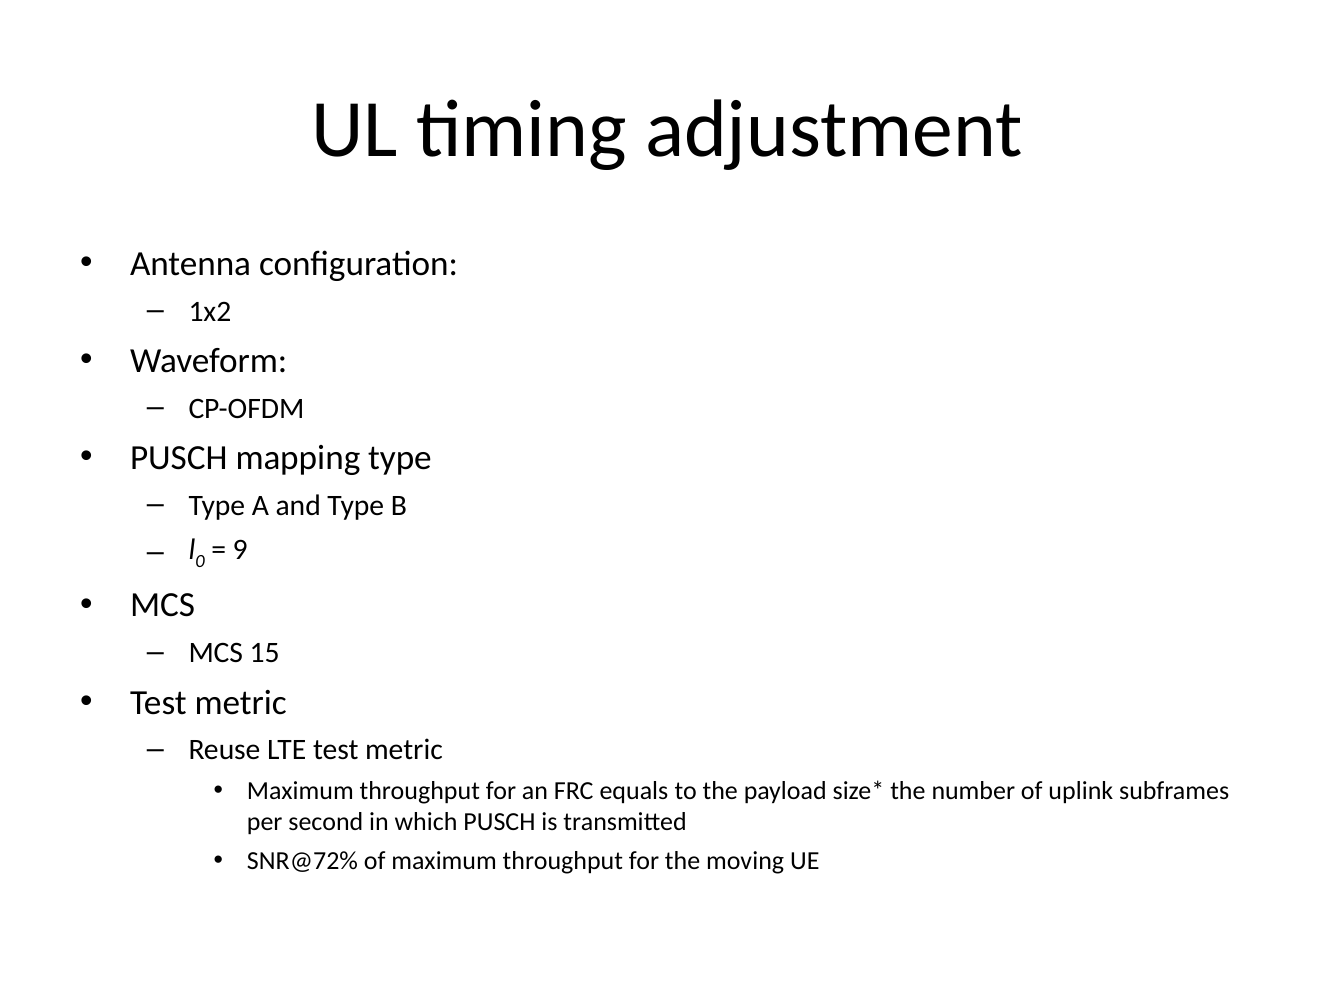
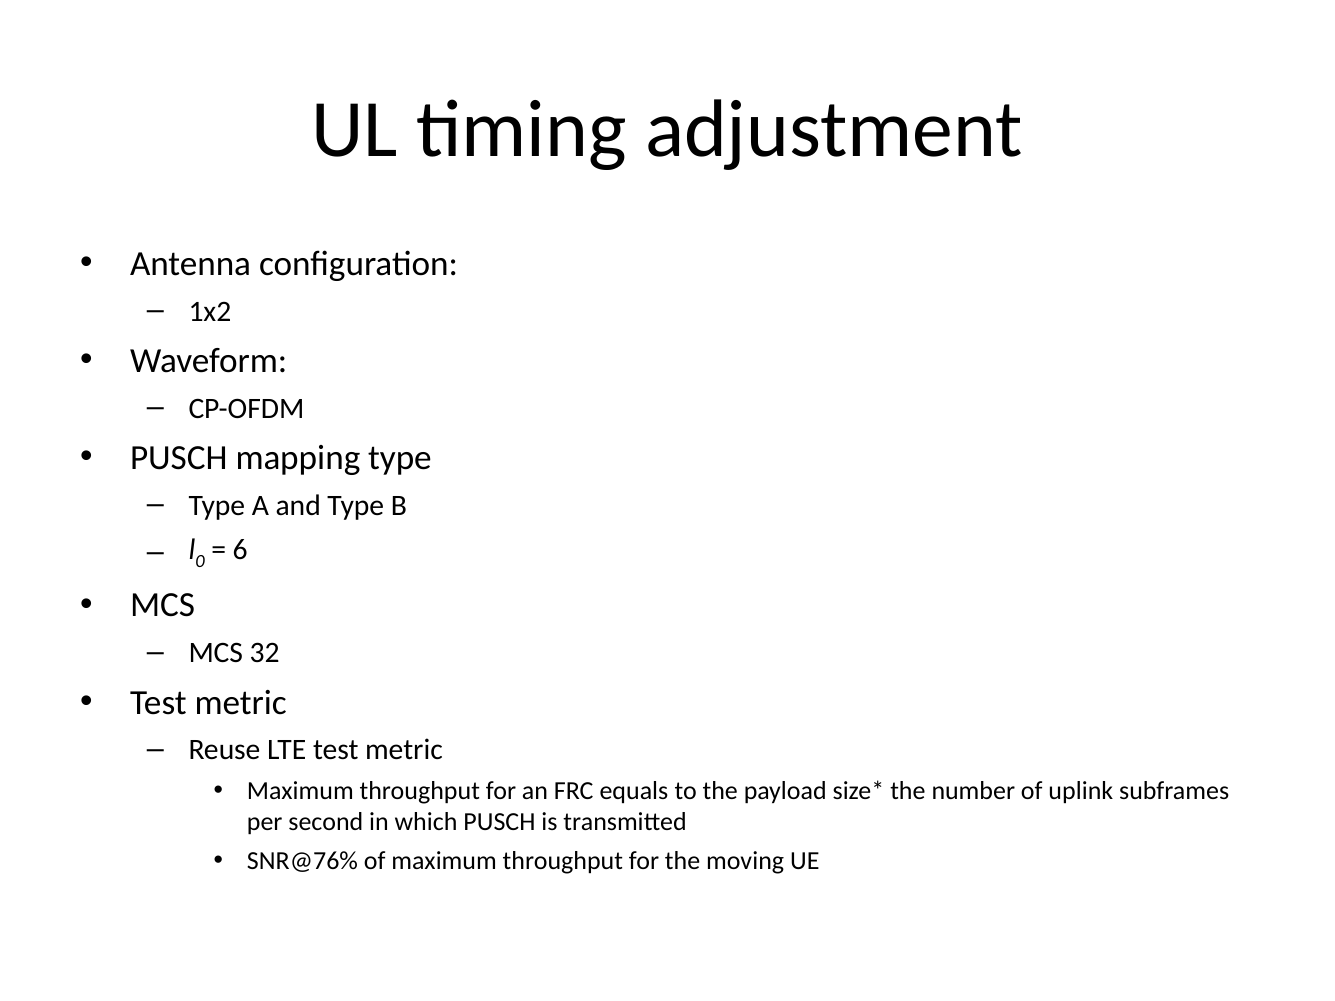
9: 9 -> 6 (240, 550)
15: 15 -> 32 (265, 653)
SNR@72%: SNR@72% -> SNR@76% (302, 861)
